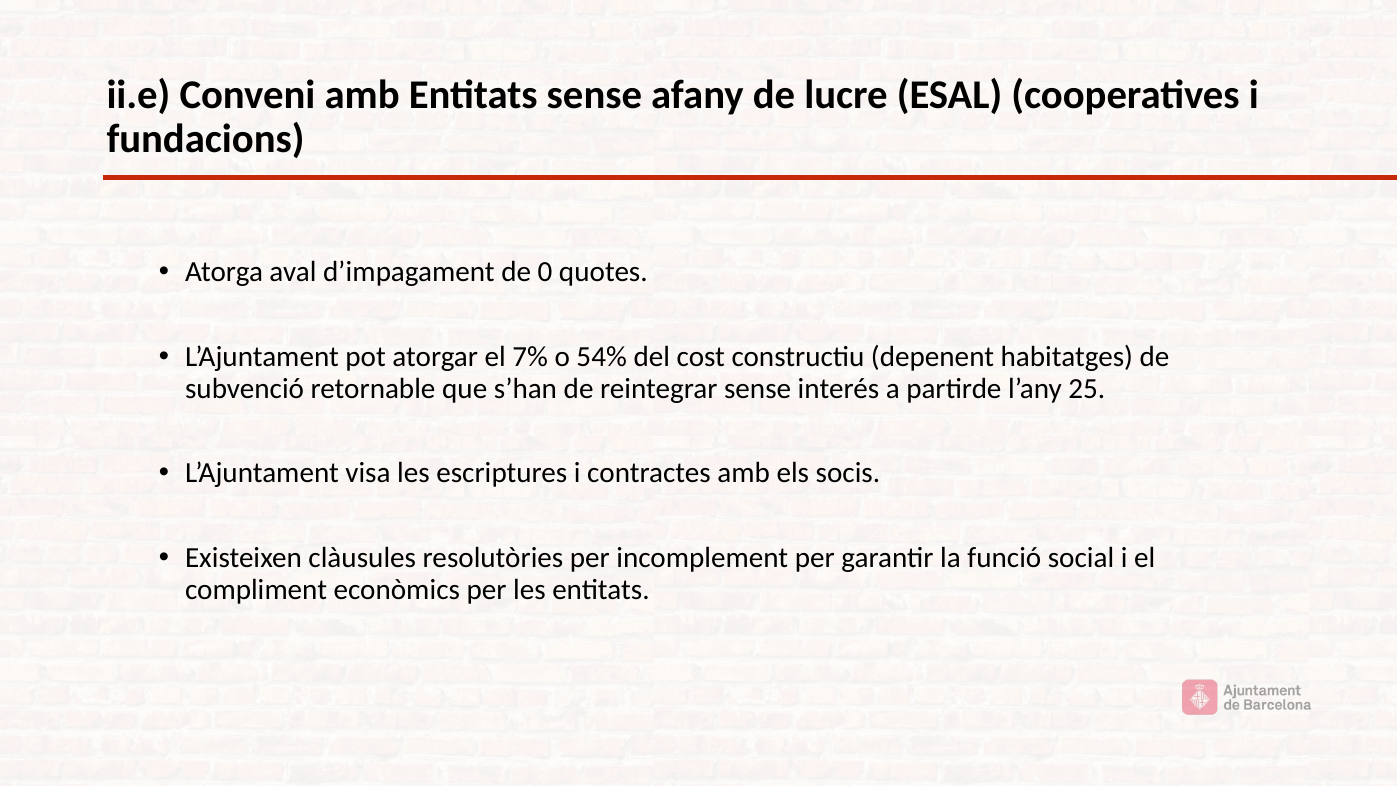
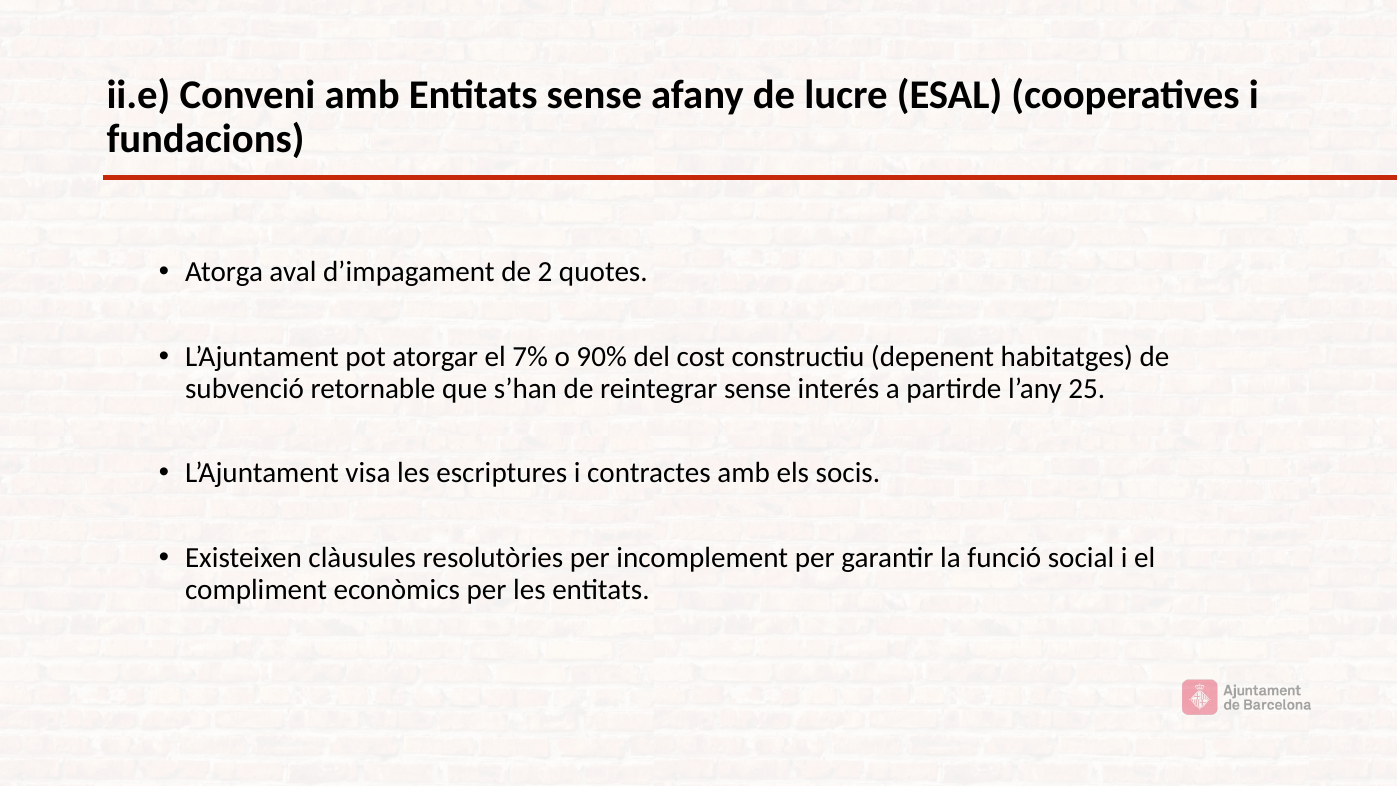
0: 0 -> 2 (545, 272)
54%: 54% -> 90% (602, 357)
